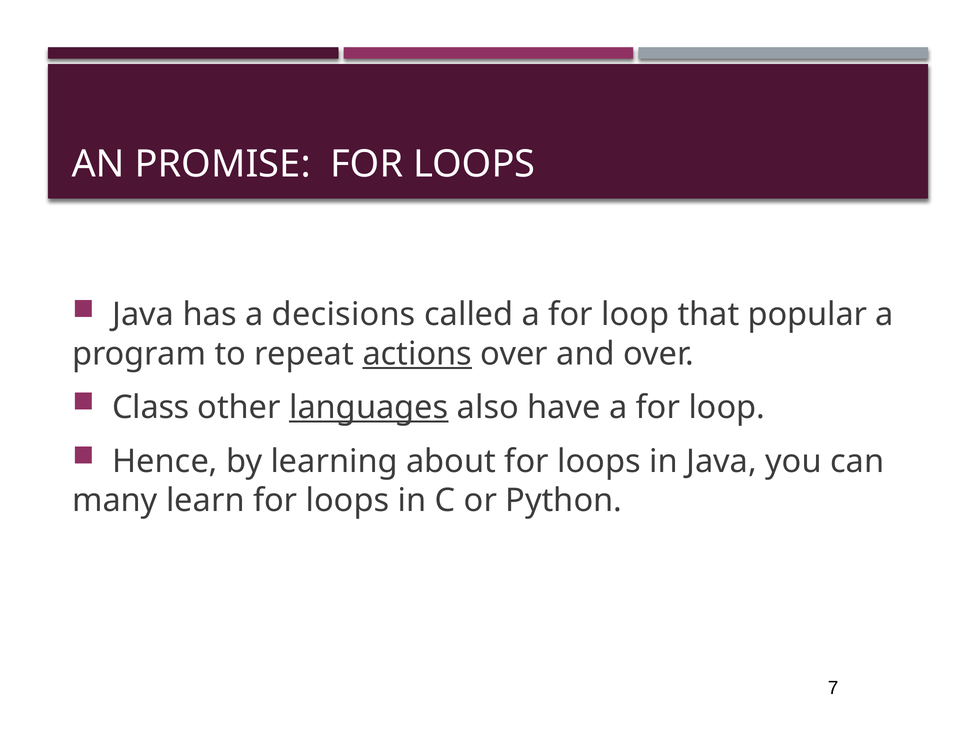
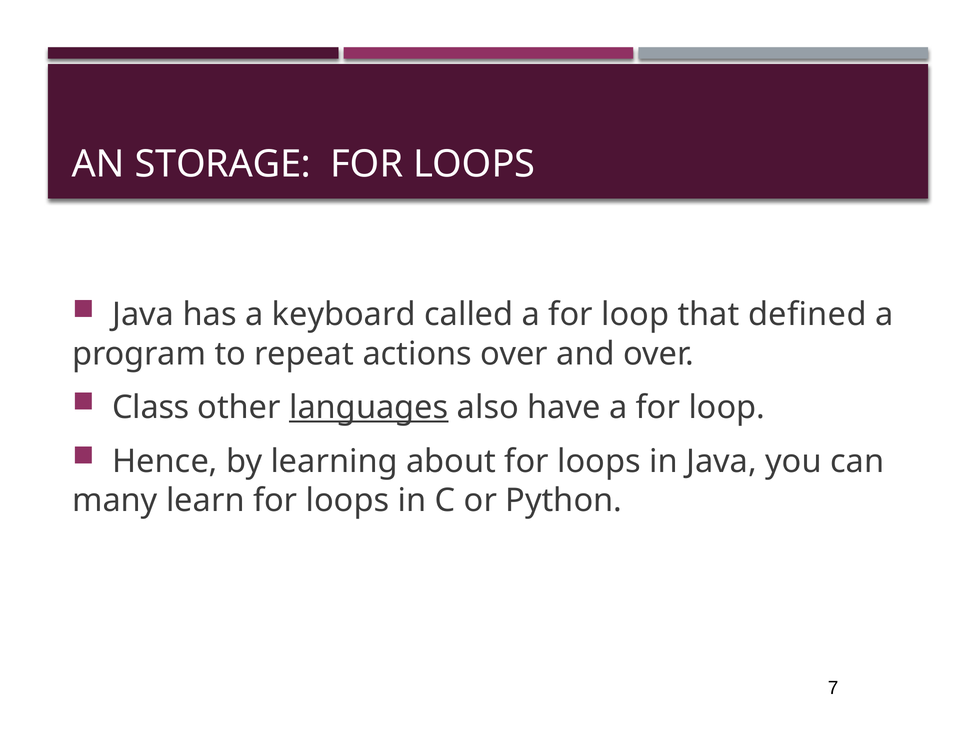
PROMISE: PROMISE -> STORAGE (223, 164)
decisions: decisions -> keyboard (344, 315)
popular: popular -> defined (807, 315)
actions underline: present -> none (417, 354)
